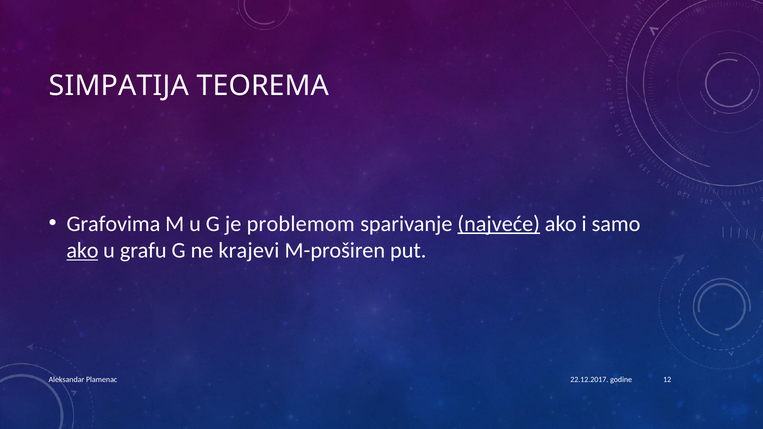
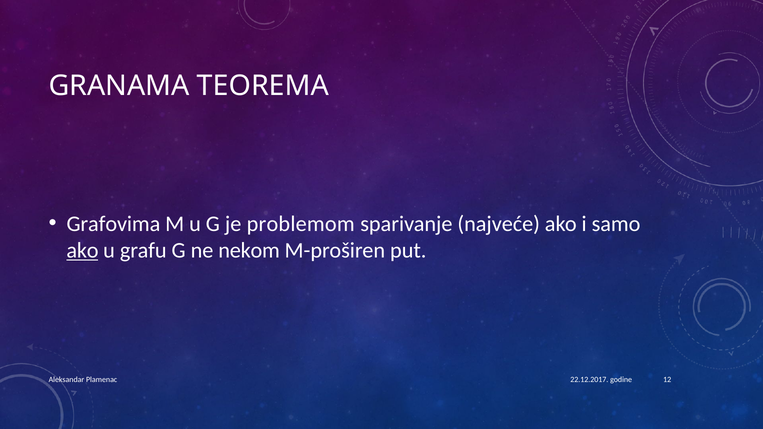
SIMPATIJA: SIMPATIJA -> GRANAMA (119, 86)
najveće underline: present -> none (499, 224)
krajevi: krajevi -> nekom (249, 251)
